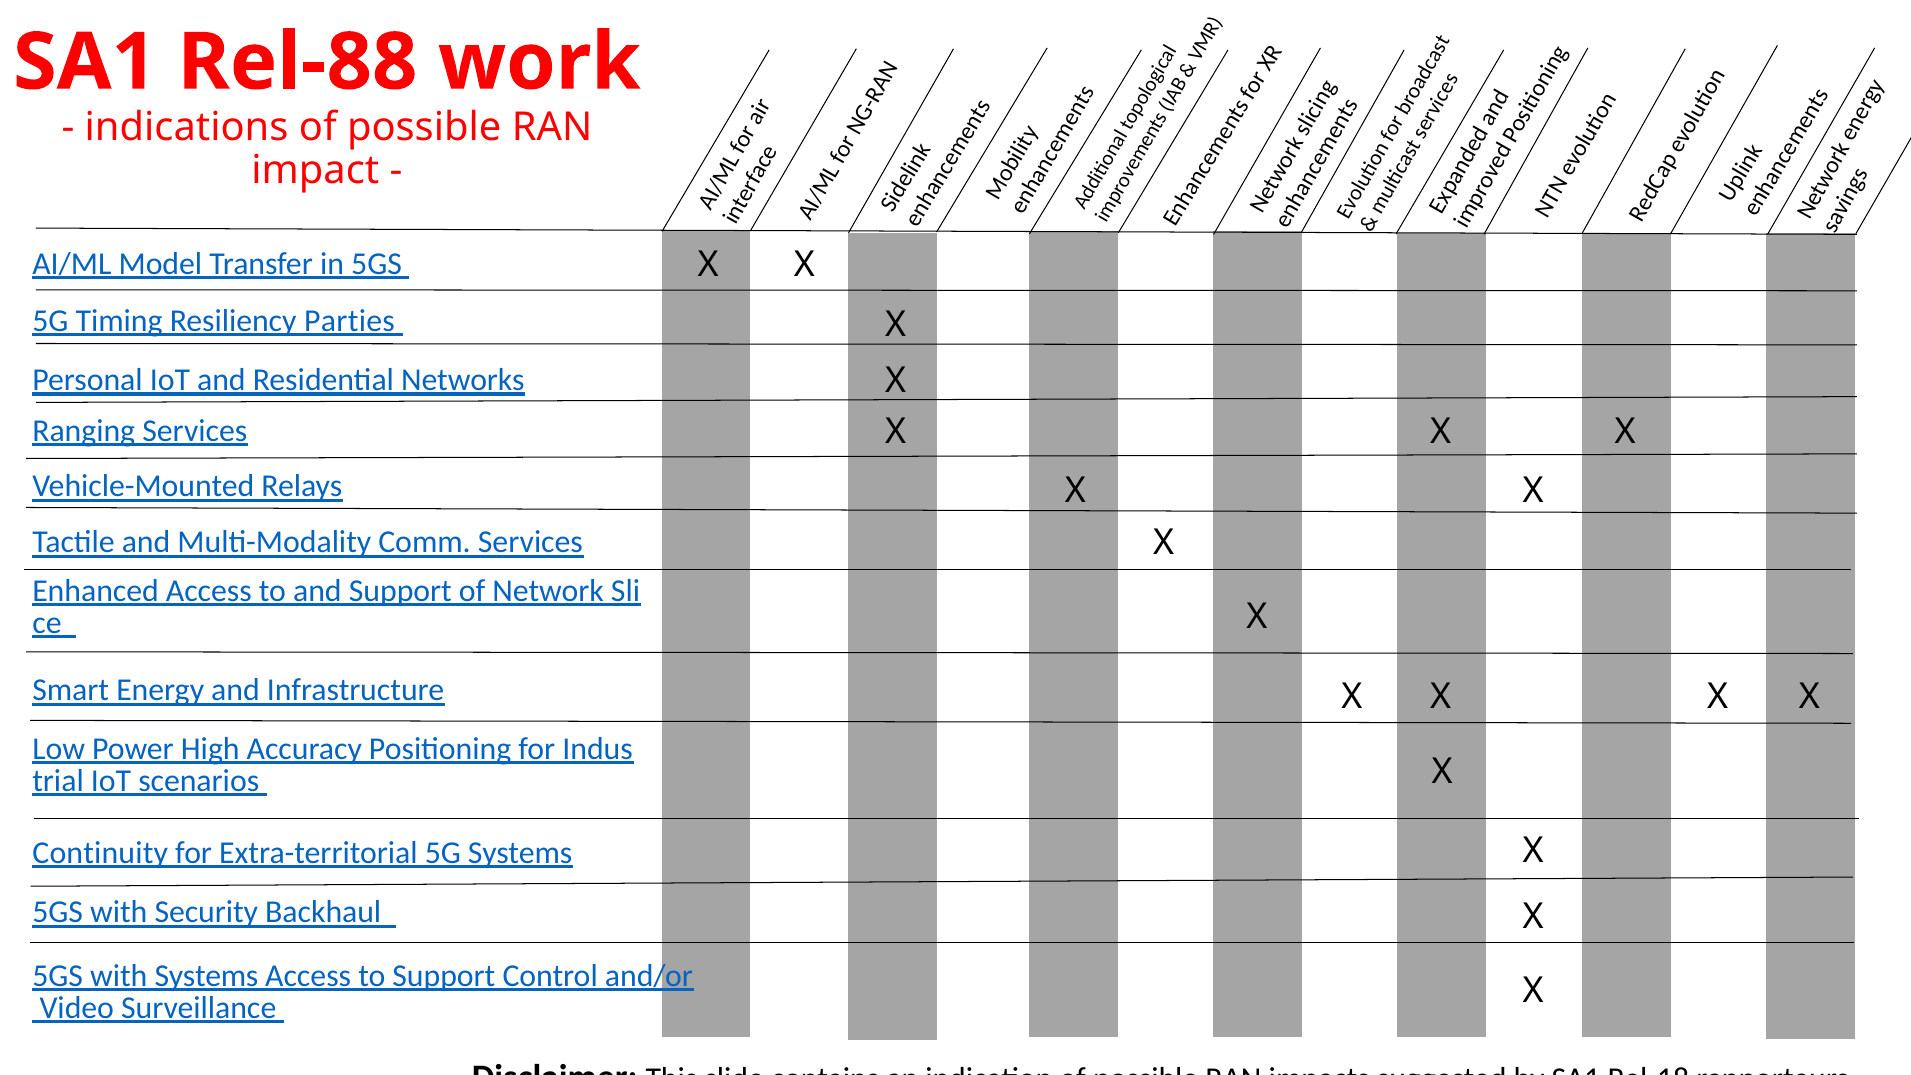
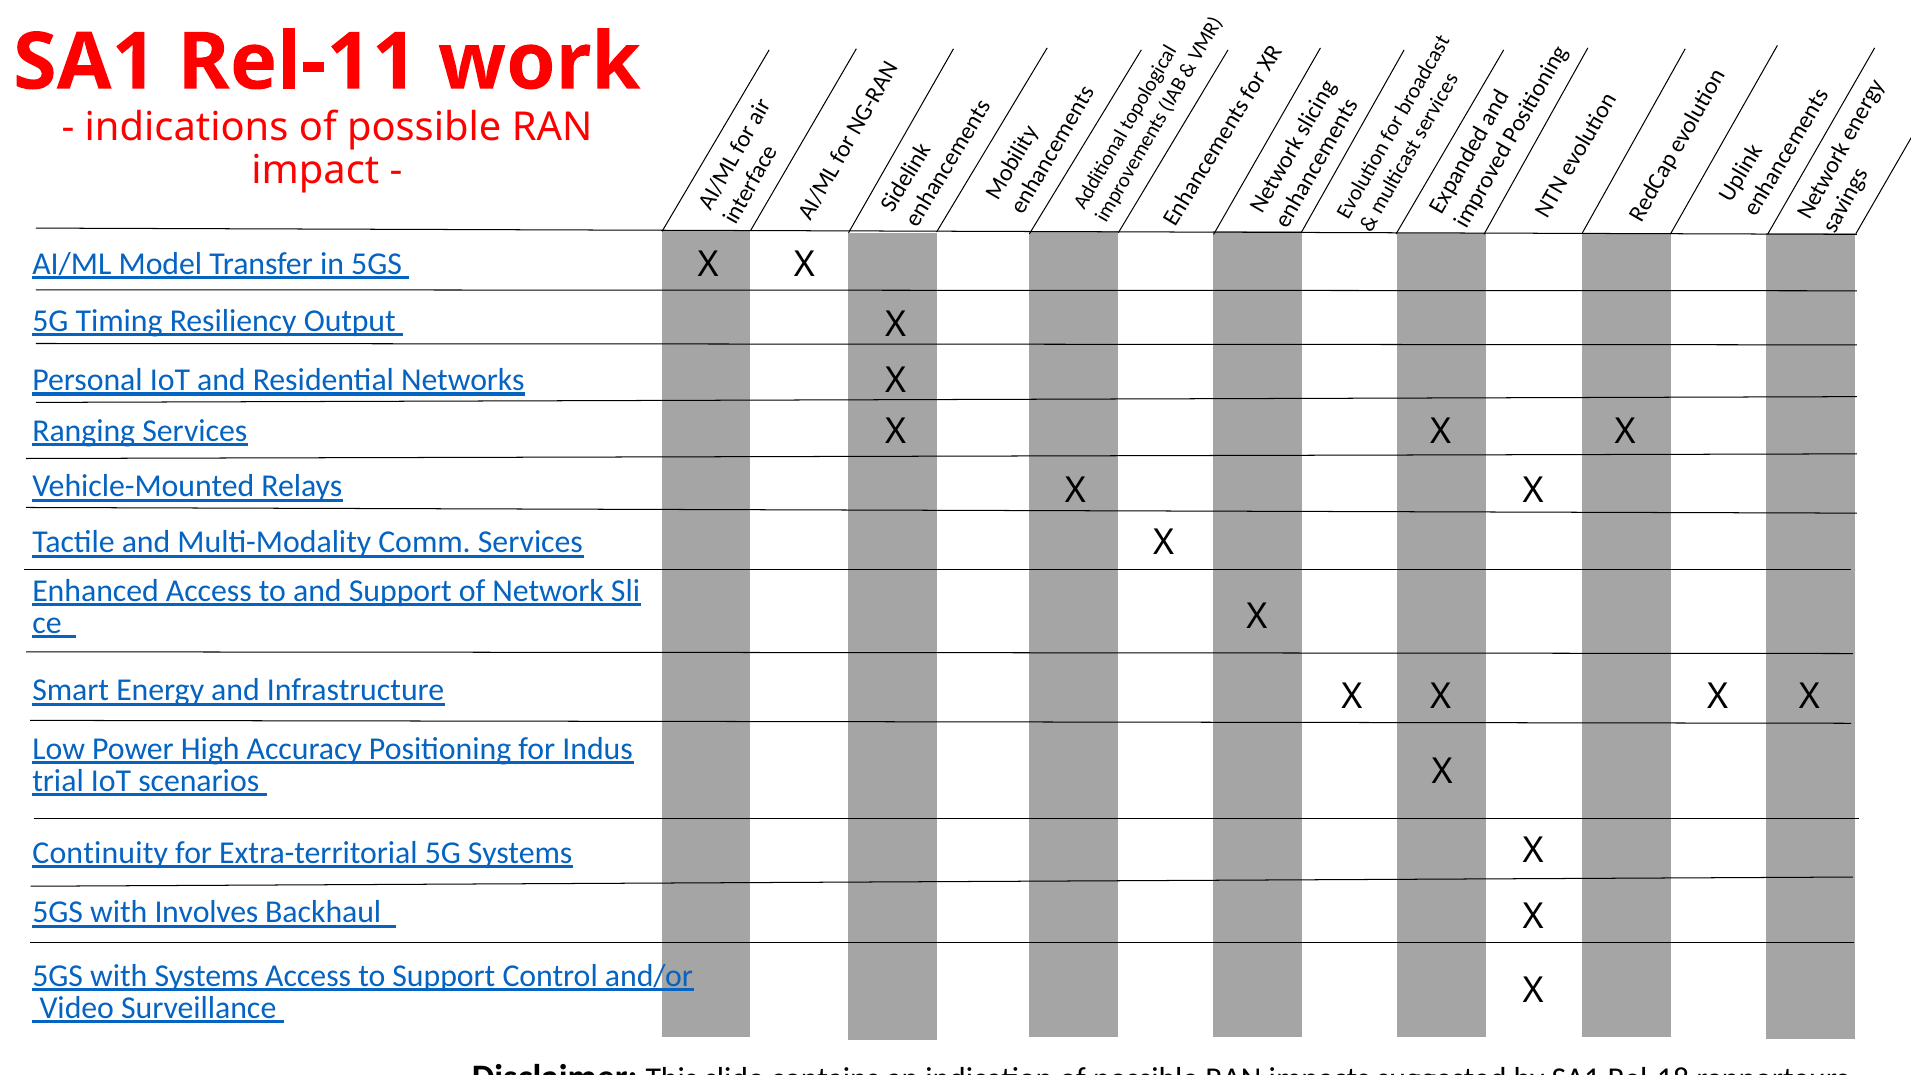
Rel-88: Rel-88 -> Rel-11 (298, 62)
Parties: Parties -> Output (350, 321)
Security: Security -> Involves (206, 912)
